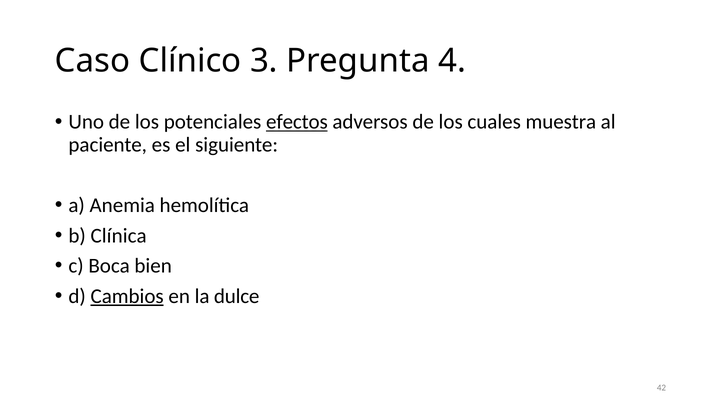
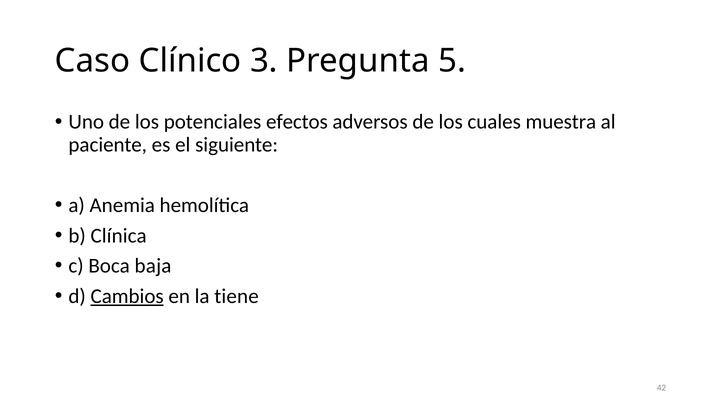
4: 4 -> 5 (452, 61)
efectos underline: present -> none (297, 122)
bien: bien -> baja (153, 266)
dulce: dulce -> tiene (236, 296)
